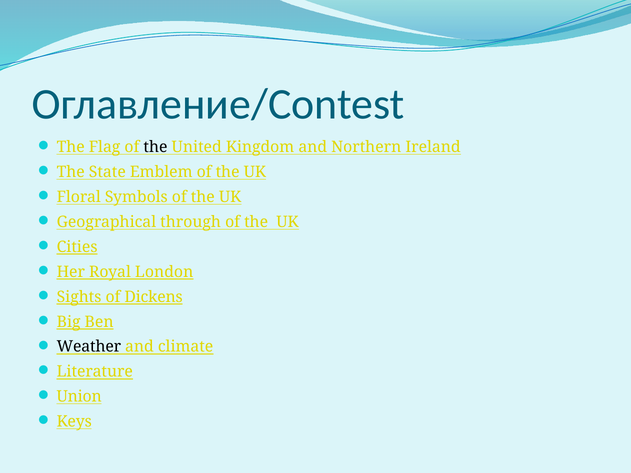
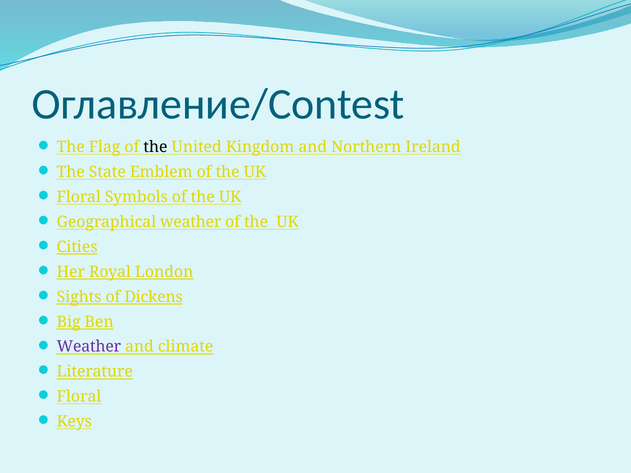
Geographical through: through -> weather (191, 222)
Weather colour: black -> purple (89, 347)
Union: Union -> Floral (79, 397)
